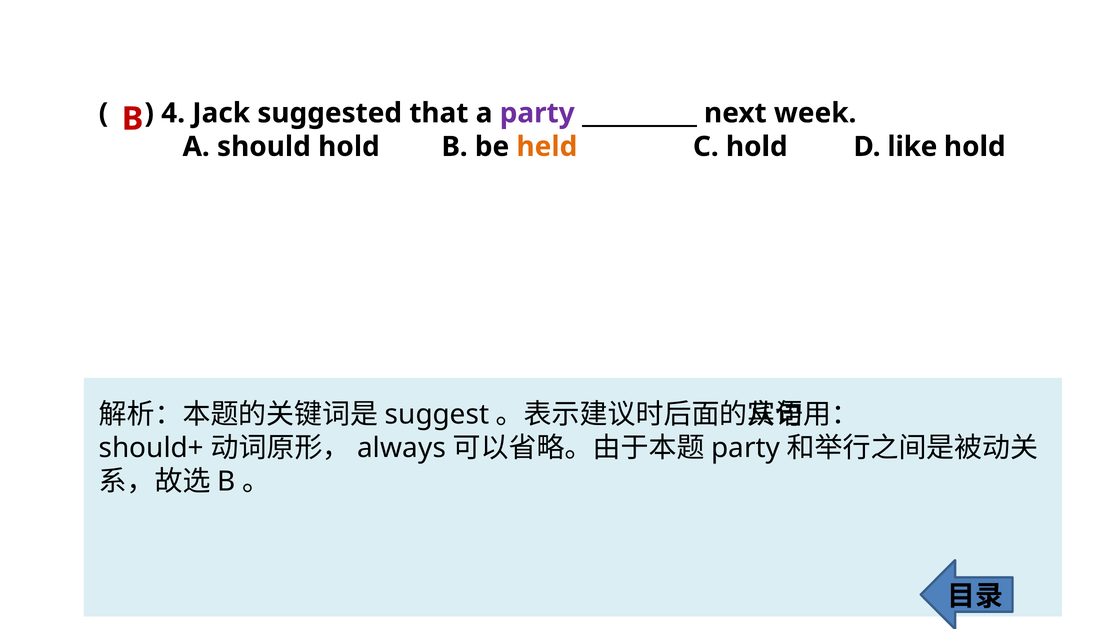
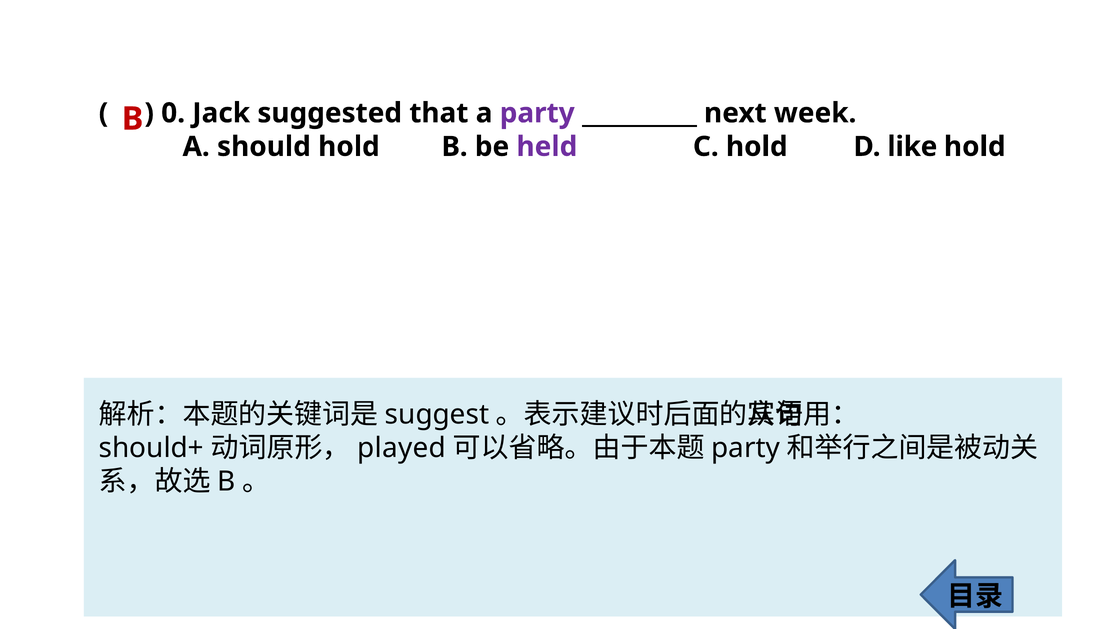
4: 4 -> 0 (173, 113)
held colour: orange -> purple (547, 147)
always: always -> played (402, 448)
